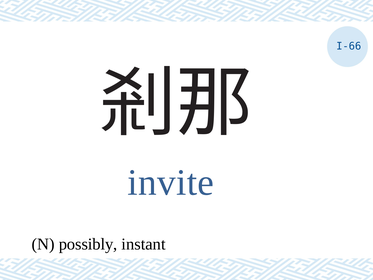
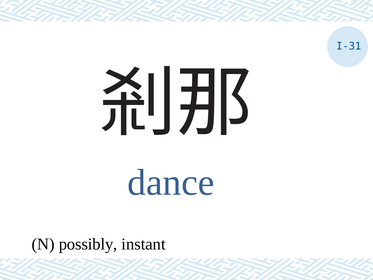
I-66: I-66 -> I-31 (349, 46)
invite: invite -> dance (171, 182)
